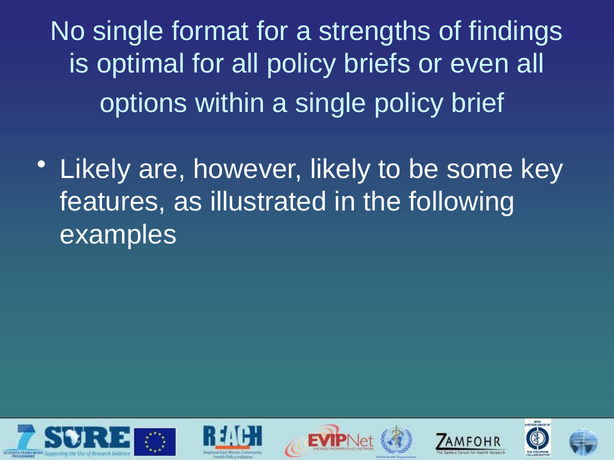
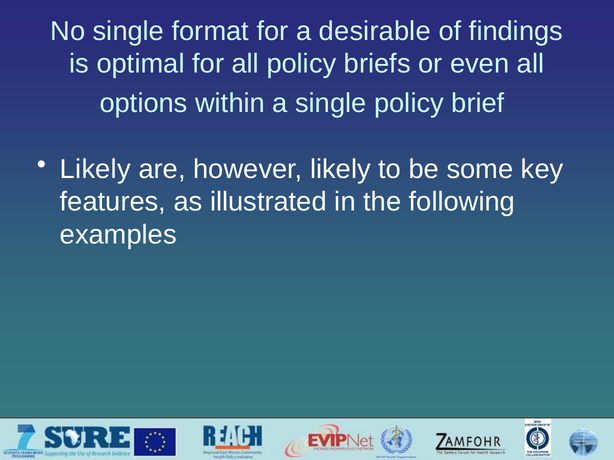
strengths: strengths -> desirable (375, 31)
